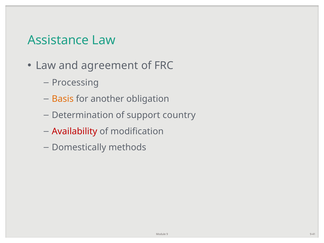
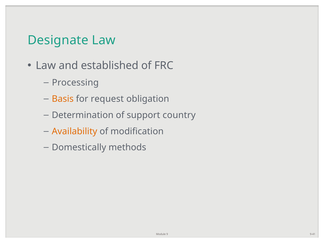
Assistance: Assistance -> Designate (58, 40)
agreement: agreement -> established (110, 66)
another: another -> request (107, 99)
Availability colour: red -> orange (75, 131)
